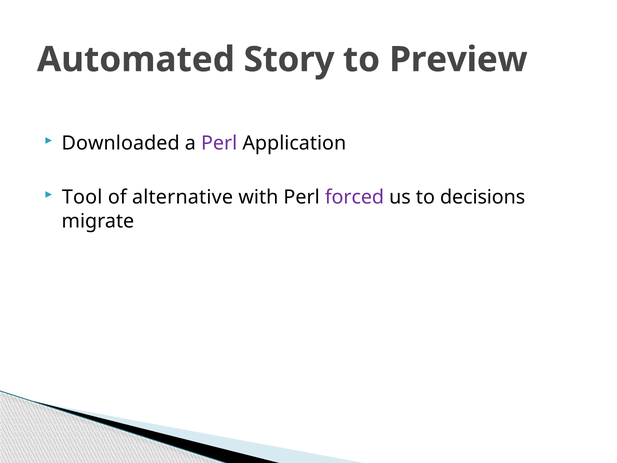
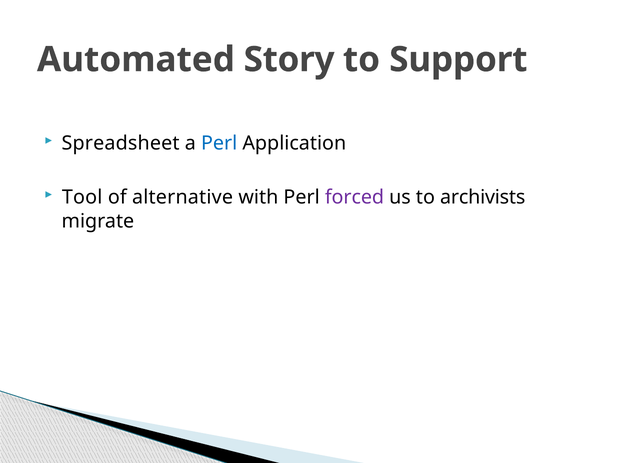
Preview: Preview -> Support (458, 60)
Downloaded: Downloaded -> Spreadsheet (121, 143)
Perl colour: purple -> blue (219, 143)
decisions: decisions -> archivists (483, 197)
